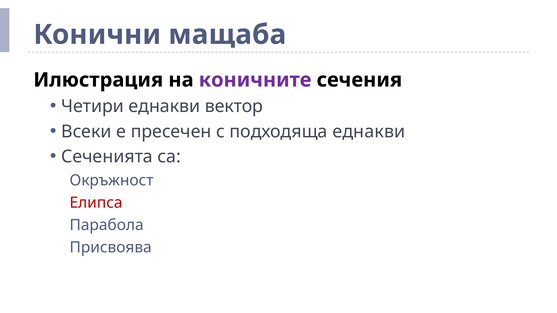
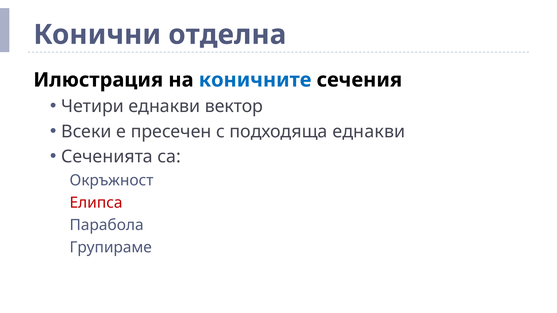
мащаба: мащаба -> отделна (227, 35)
коничните colour: purple -> blue (255, 80)
Присвоява: Присвоява -> Групираме (111, 248)
